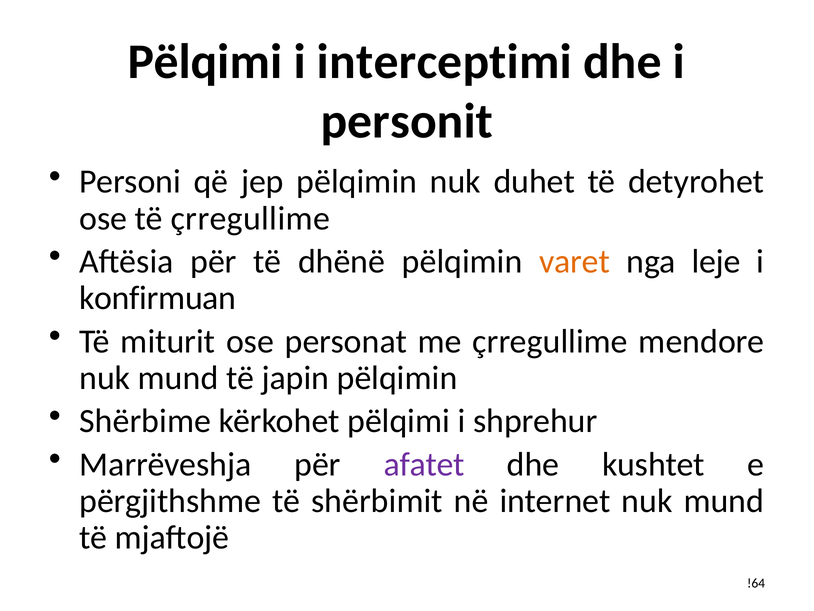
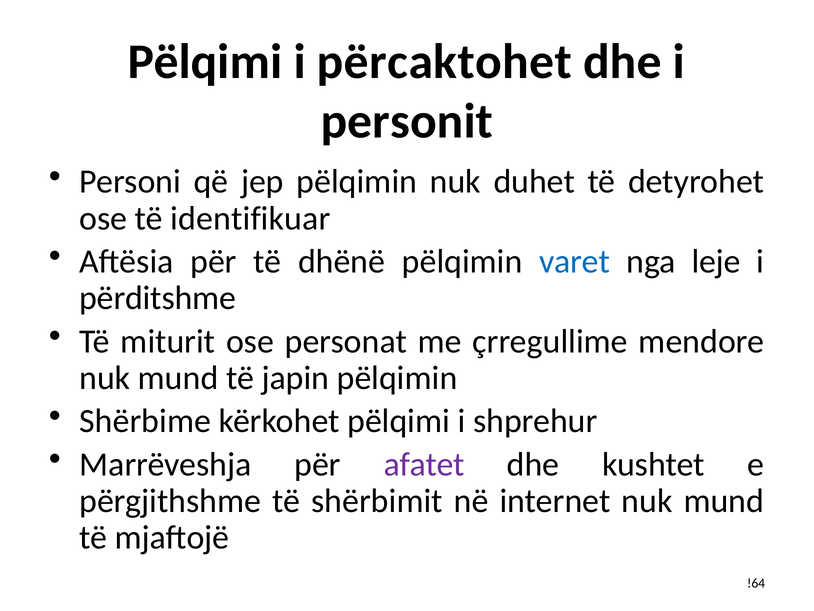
interceptimi: interceptimi -> përcaktohet (444, 62)
të çrregullime: çrregullime -> identifikuar (250, 218)
varet colour: orange -> blue (575, 261)
konfirmuan: konfirmuan -> përditshme (158, 298)
